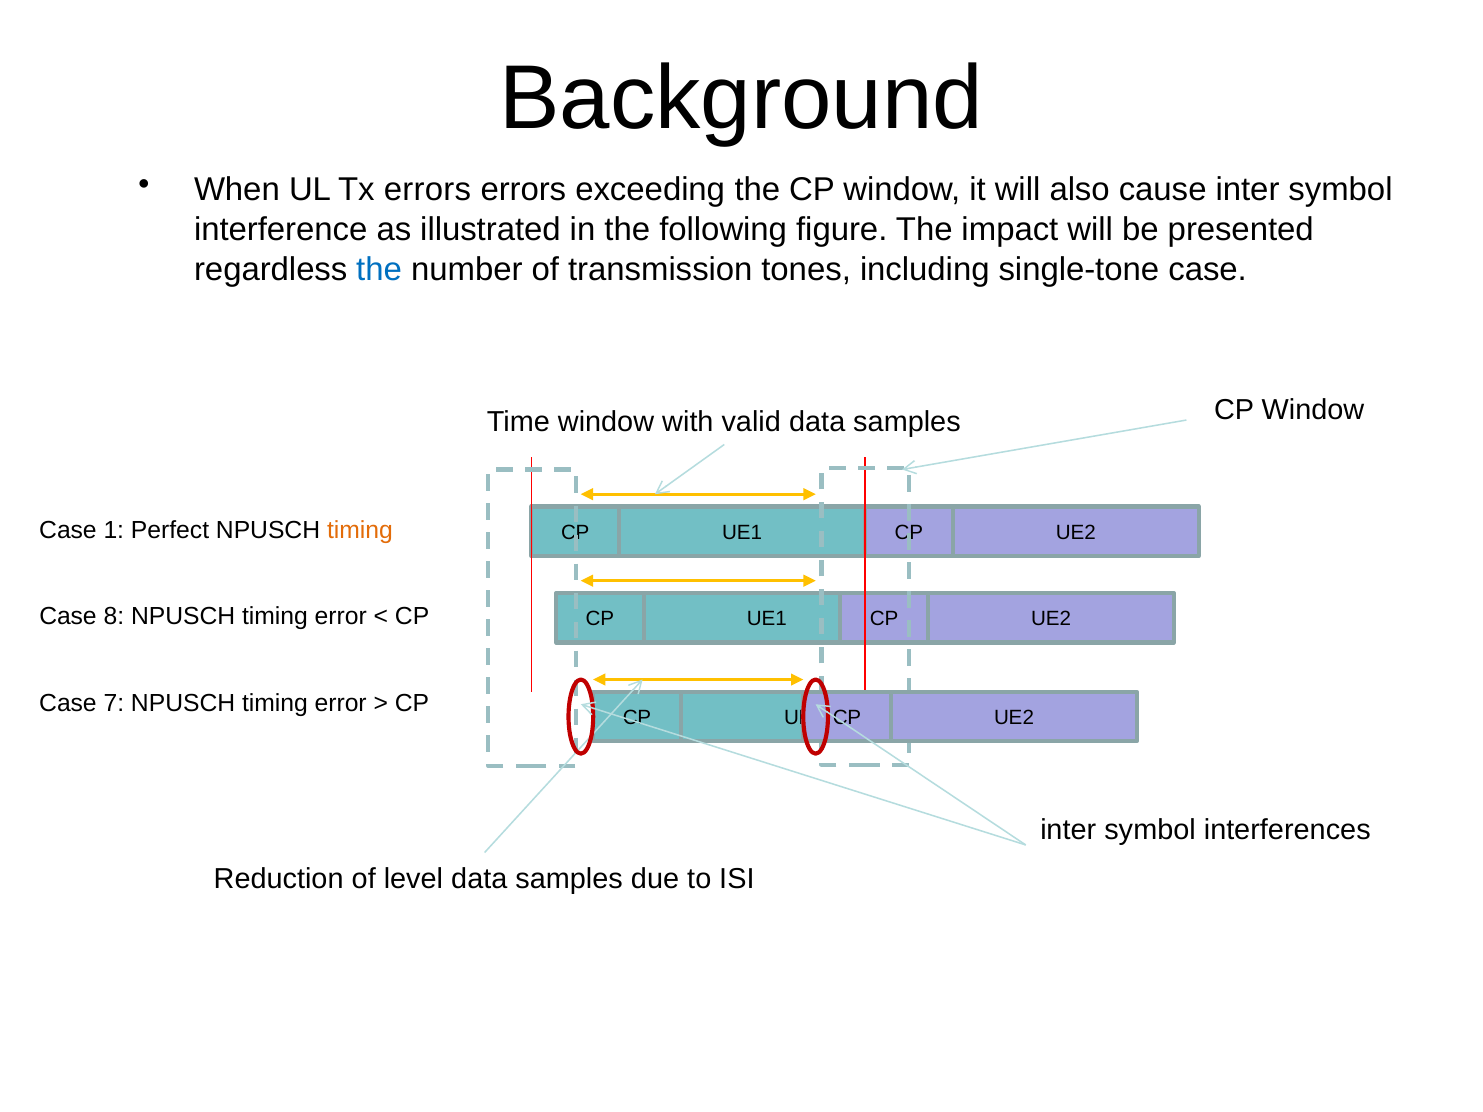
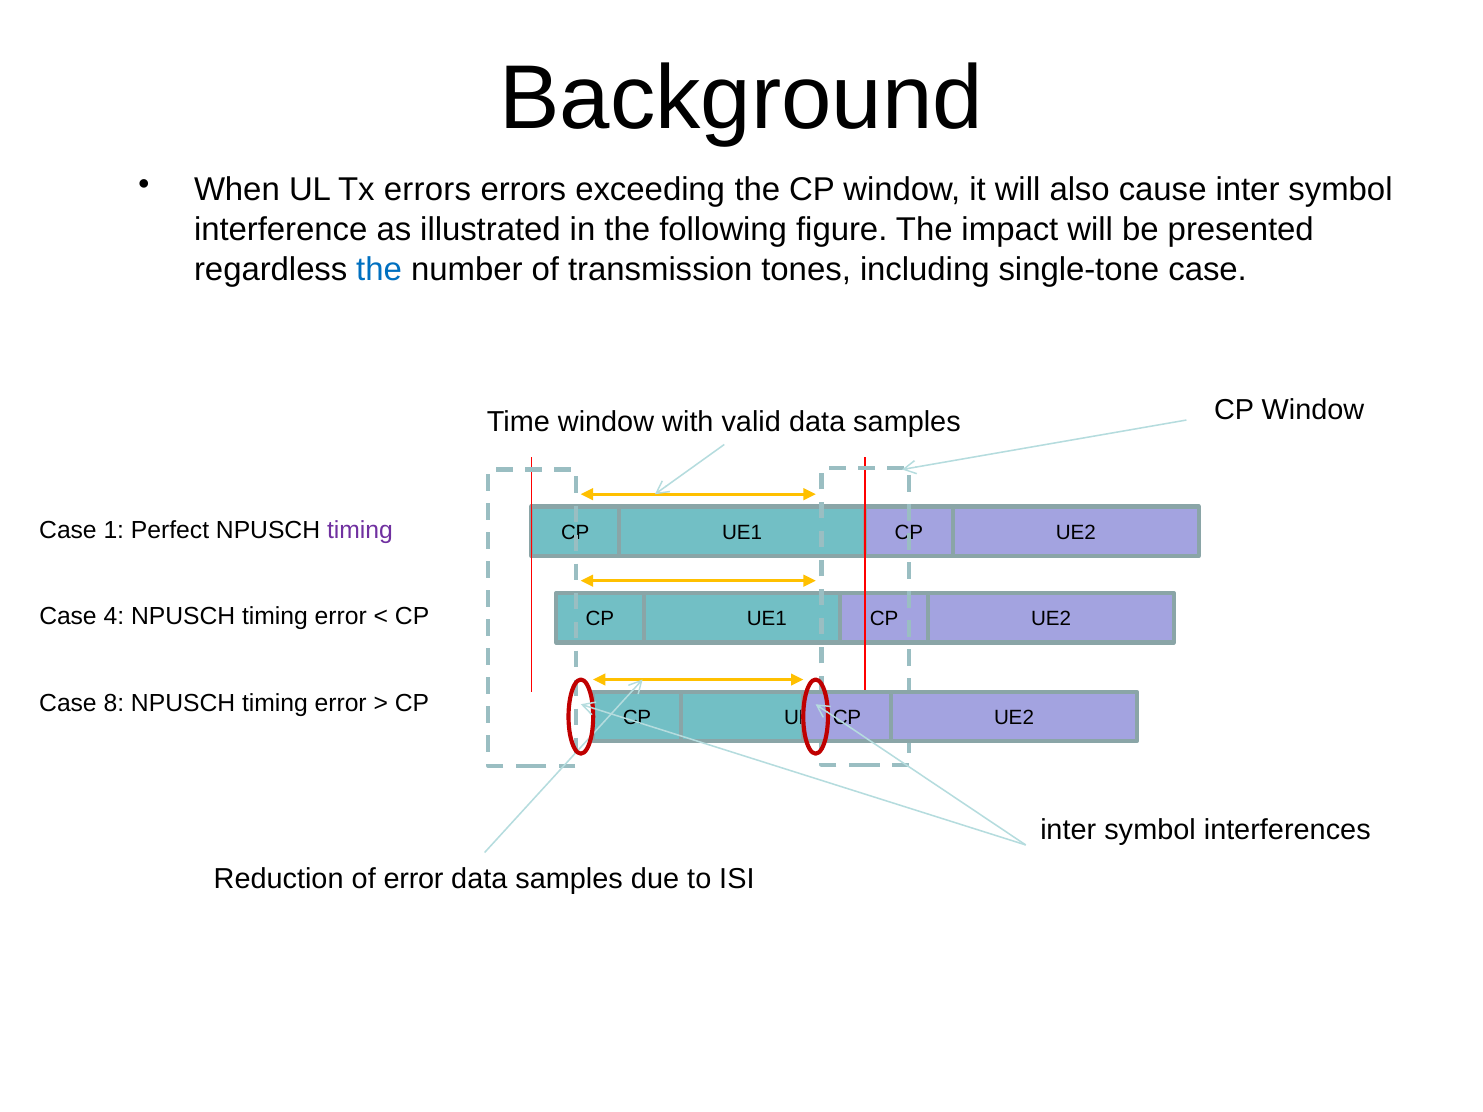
timing colour: orange -> purple (360, 530)
8: 8 -> 4 (114, 617)
7: 7 -> 8 (114, 704)
of level: level -> error (414, 879)
